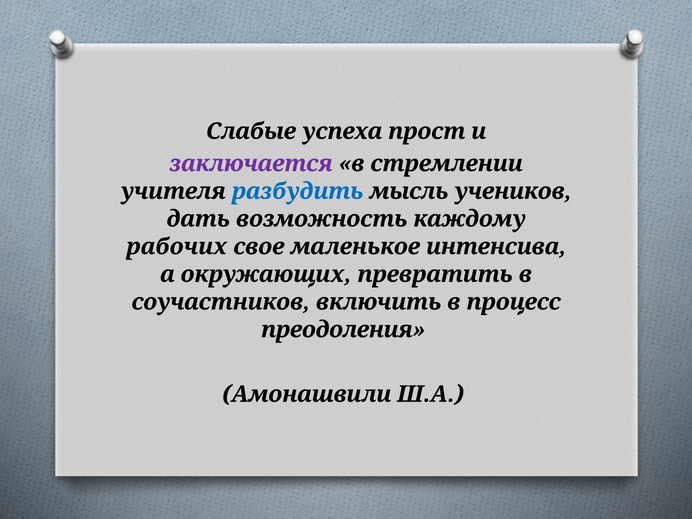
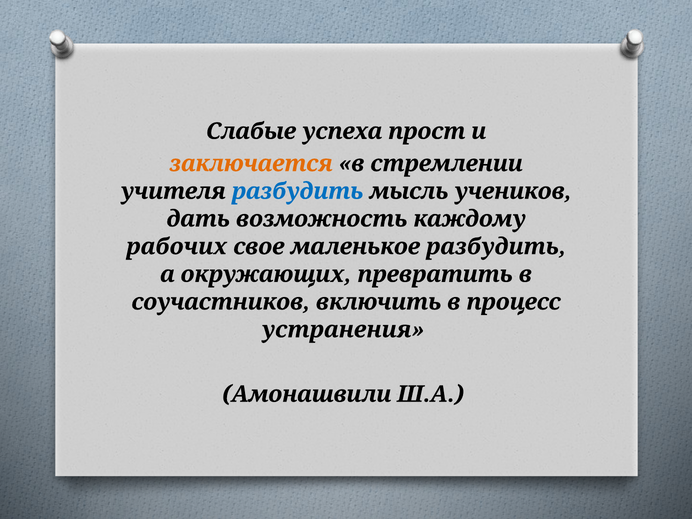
заключается colour: purple -> orange (251, 164)
маленькое интенсива: интенсива -> разбудить (496, 247)
преодоления: преодоления -> устранения (343, 330)
